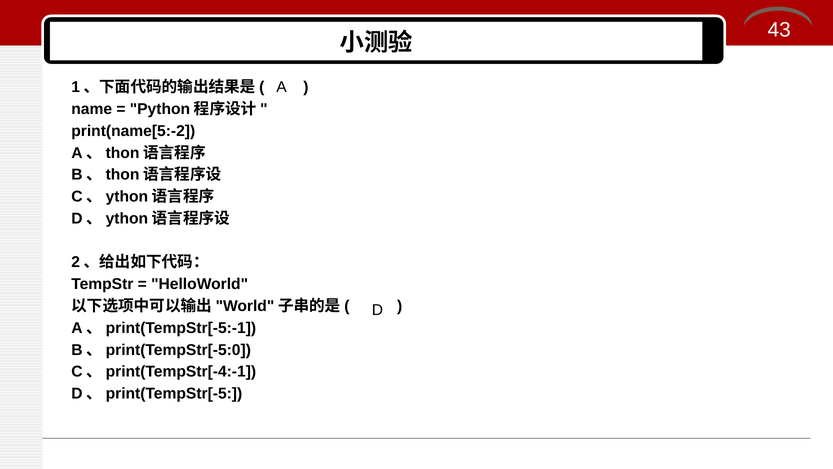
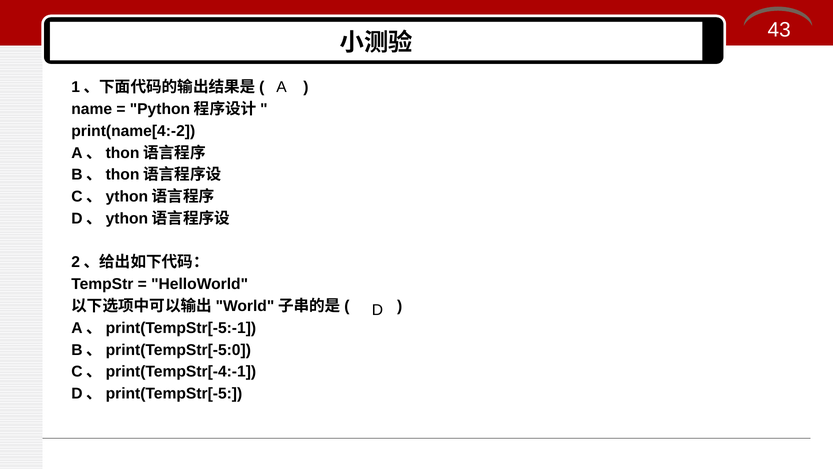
print(name[5:-2: print(name[5:-2 -> print(name[4:-2 (133, 131)
